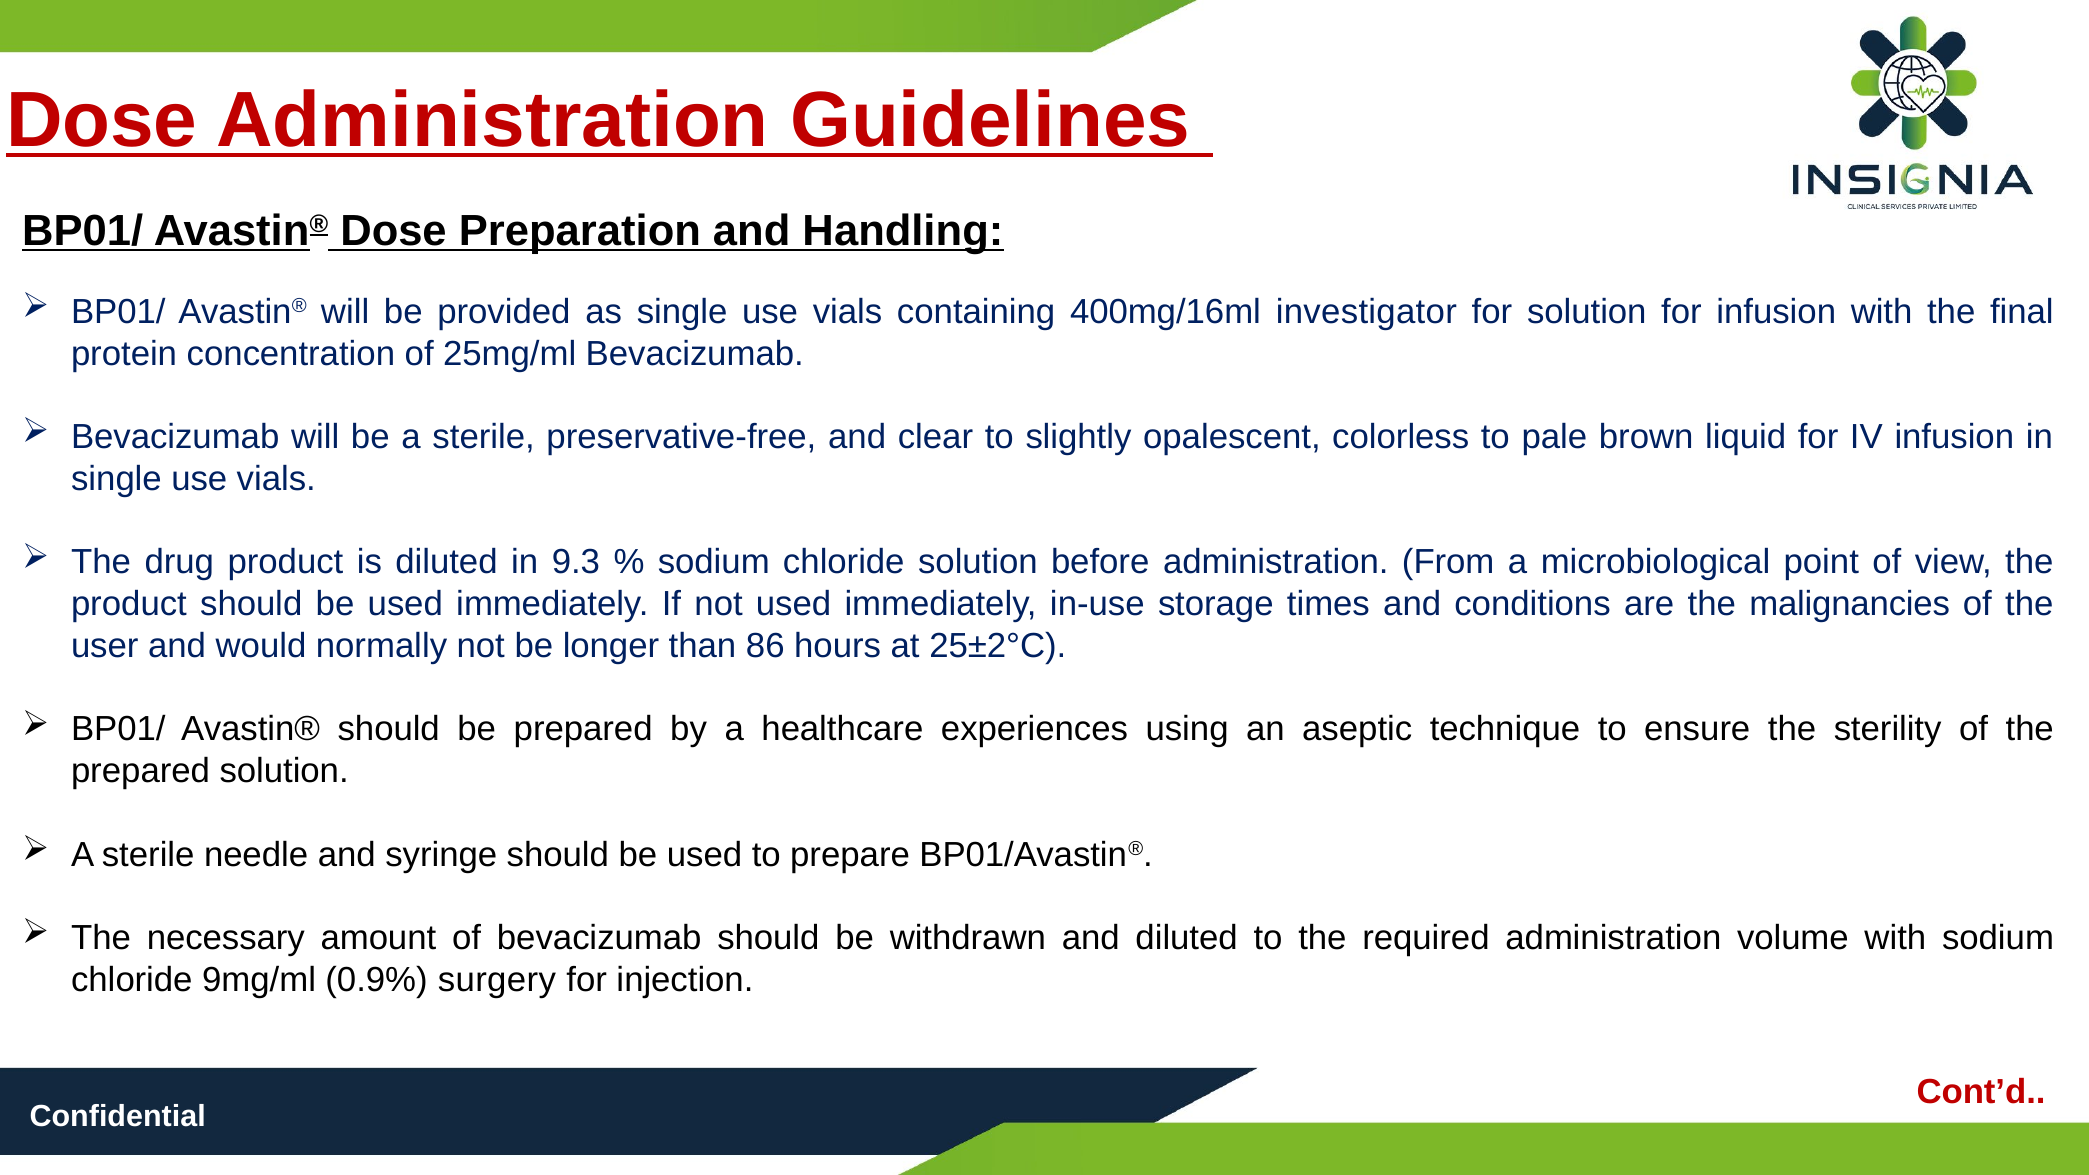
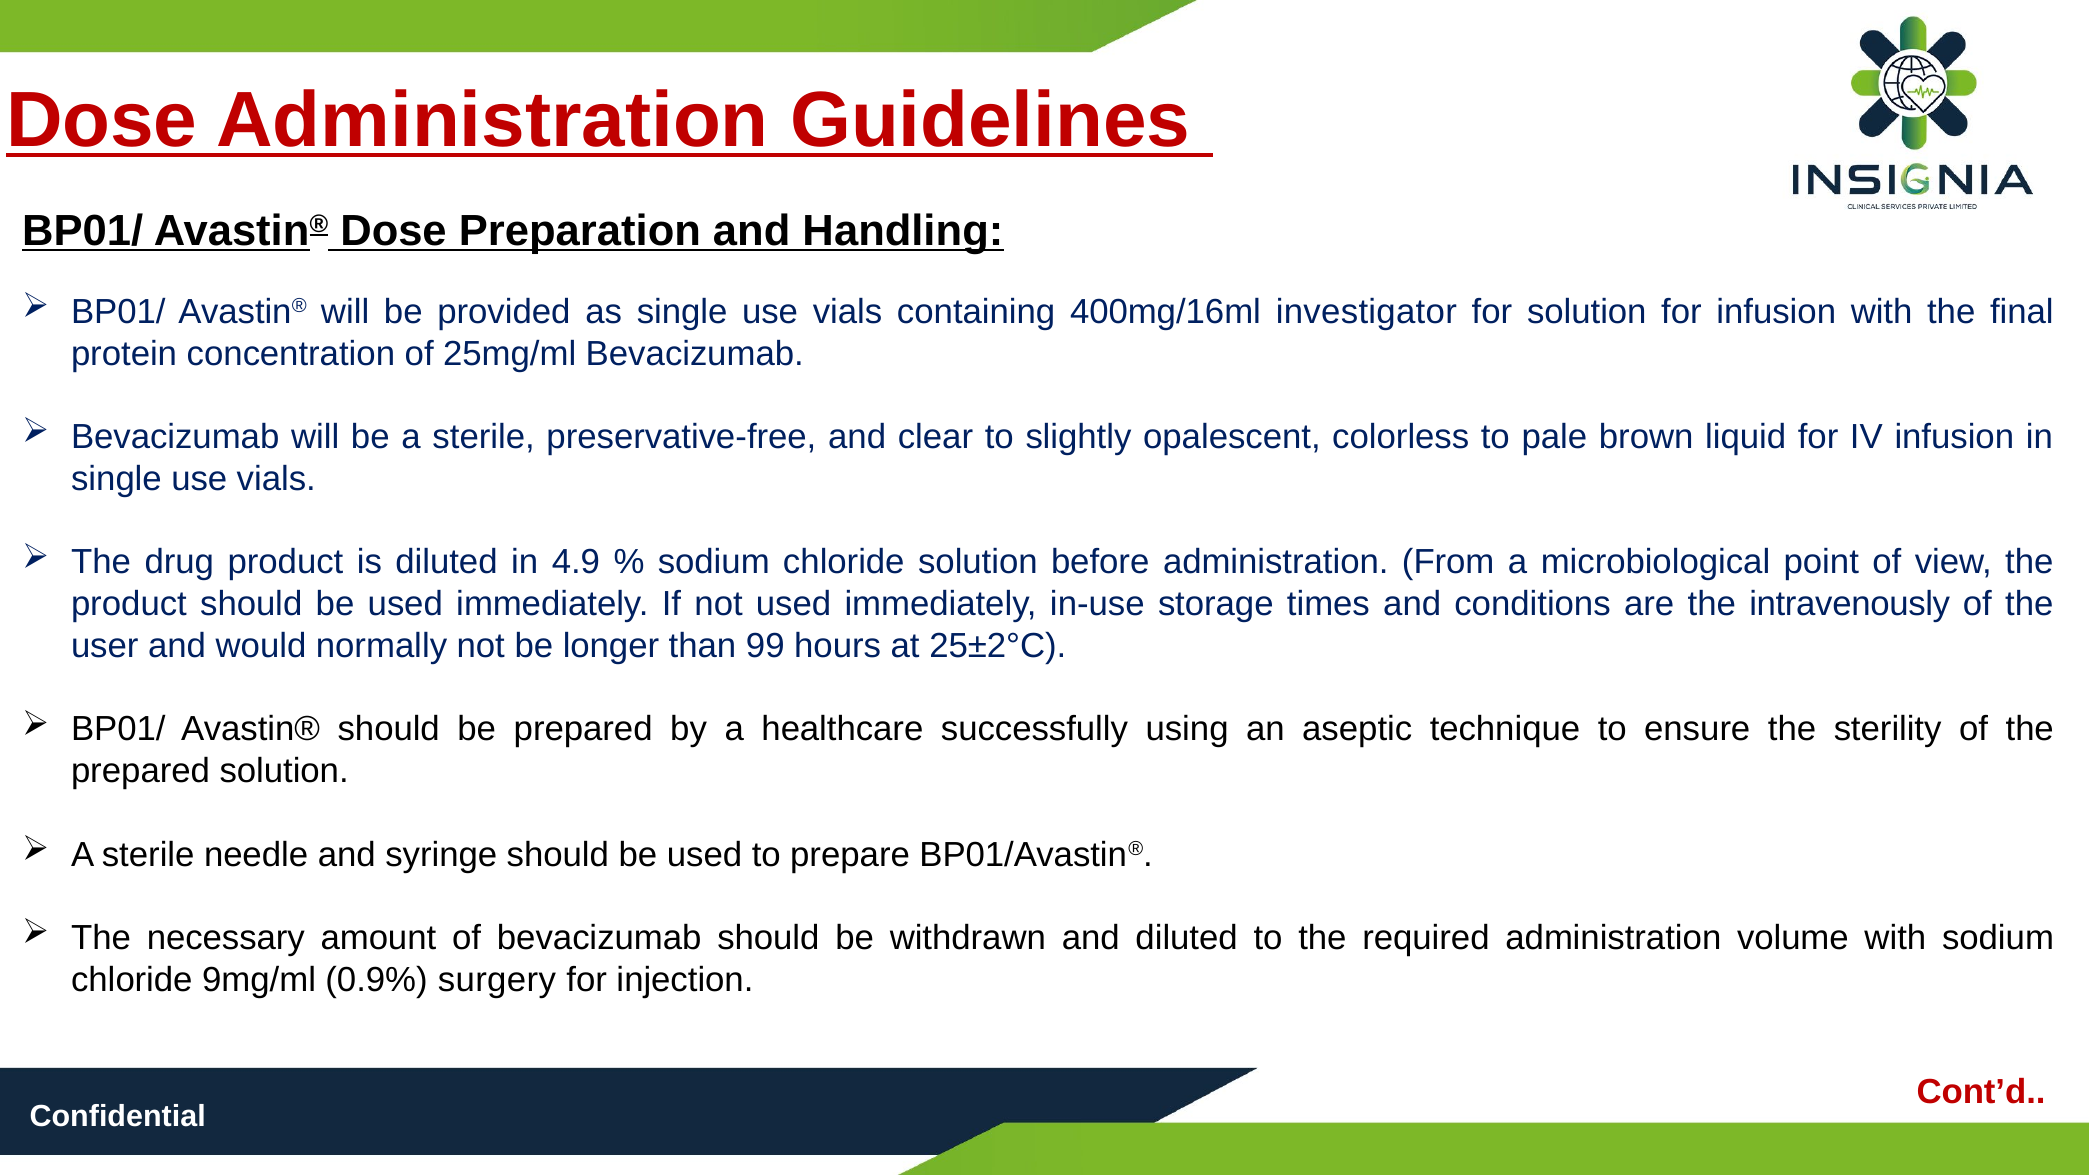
9.3: 9.3 -> 4.9 (576, 562)
malignancies: malignancies -> intravenously (1850, 604)
86: 86 -> 99 (765, 646)
experiences: experiences -> successfully (1034, 729)
